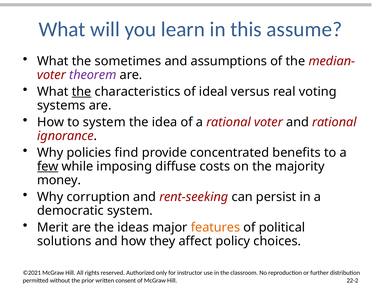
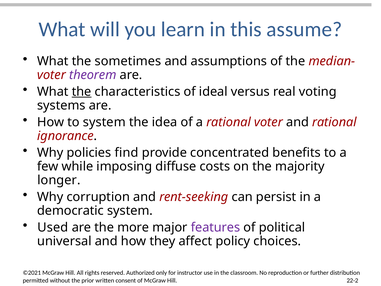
few underline: present -> none (48, 166)
money: money -> longer (59, 180)
Merit: Merit -> Used (53, 227)
ideas: ideas -> more (133, 227)
features colour: orange -> purple (215, 227)
solutions: solutions -> universal (64, 241)
